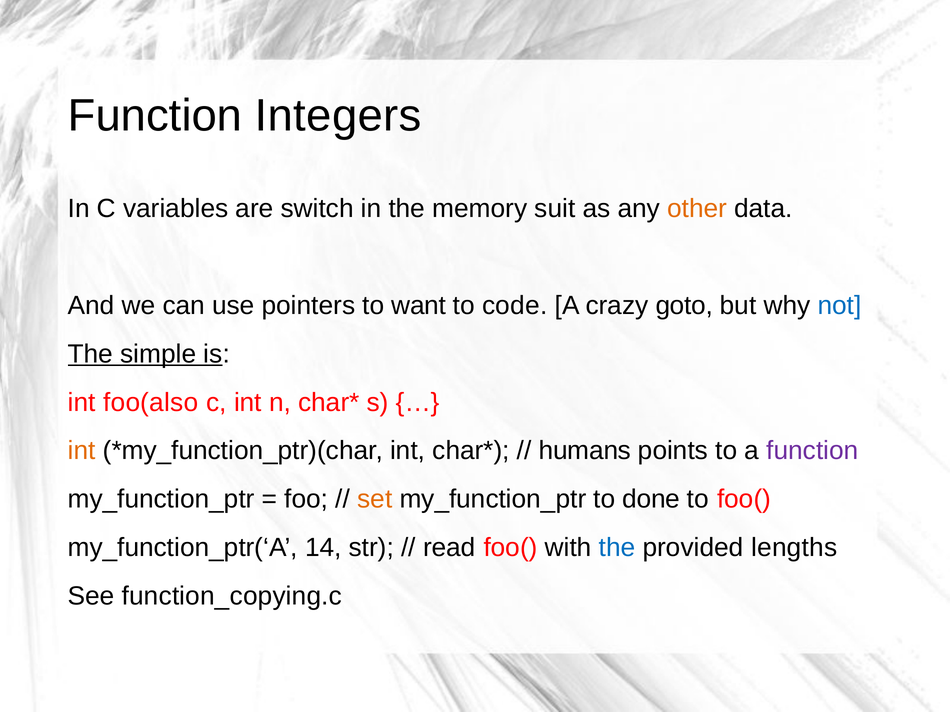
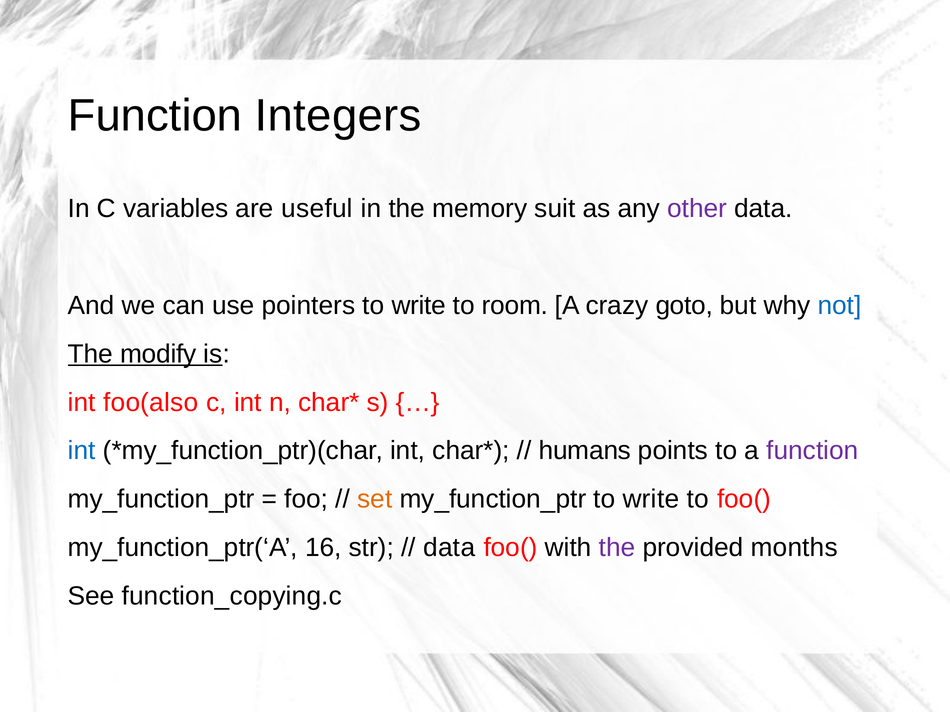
switch: switch -> useful (317, 209)
other colour: orange -> purple (697, 209)
pointers to want: want -> write (419, 306)
code: code -> room (515, 306)
simple: simple -> modify (158, 354)
int colour: orange -> blue (82, 451)
my_function_ptr to done: done -> write (651, 500)
14: 14 -> 16 (323, 548)
read: read -> data (449, 548)
the colour: blue -> purple (617, 548)
lengths: lengths -> months (794, 548)
